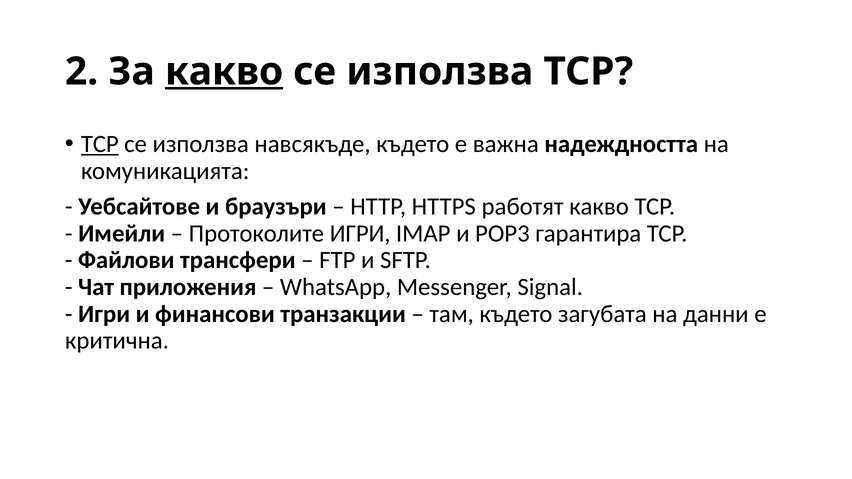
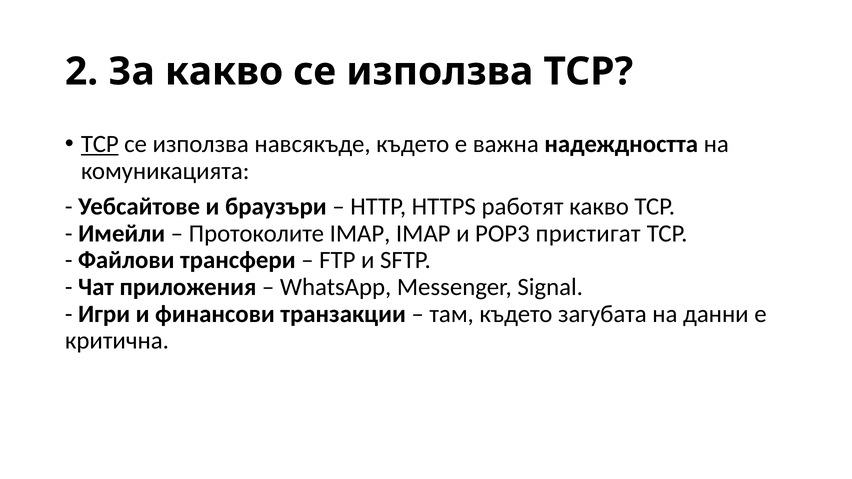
какво underline: present -> none (224, 72)
Протоколите ИГРИ: ИГРИ -> IMAP (360, 233)
гарантира: гарантира -> пристигат (588, 233)
